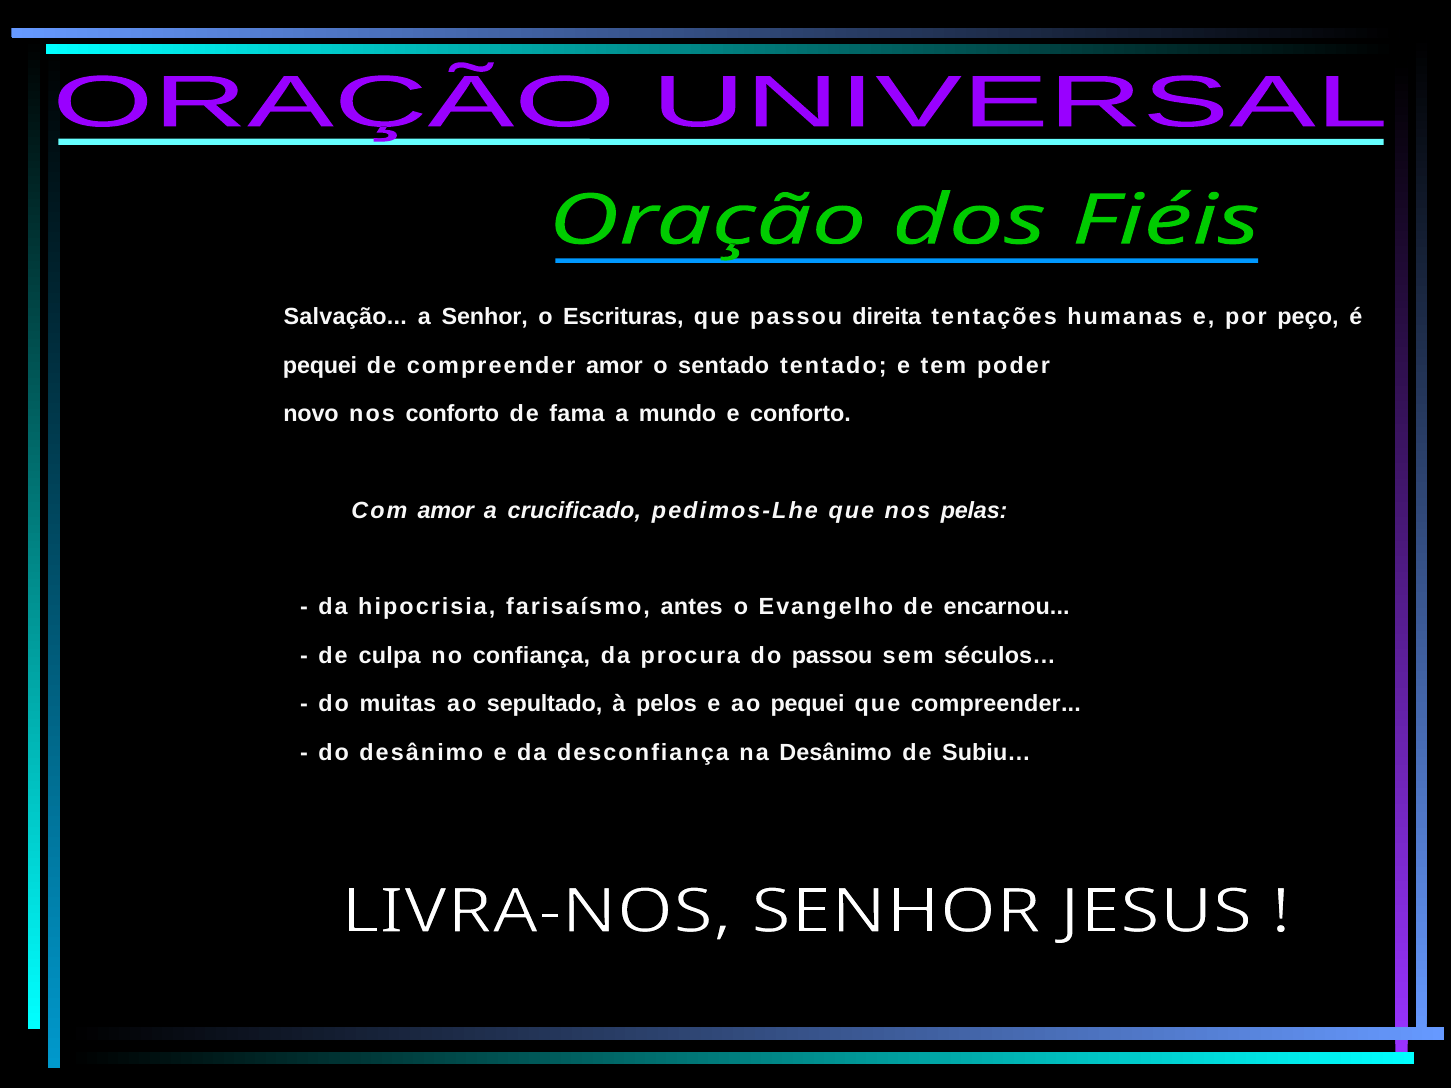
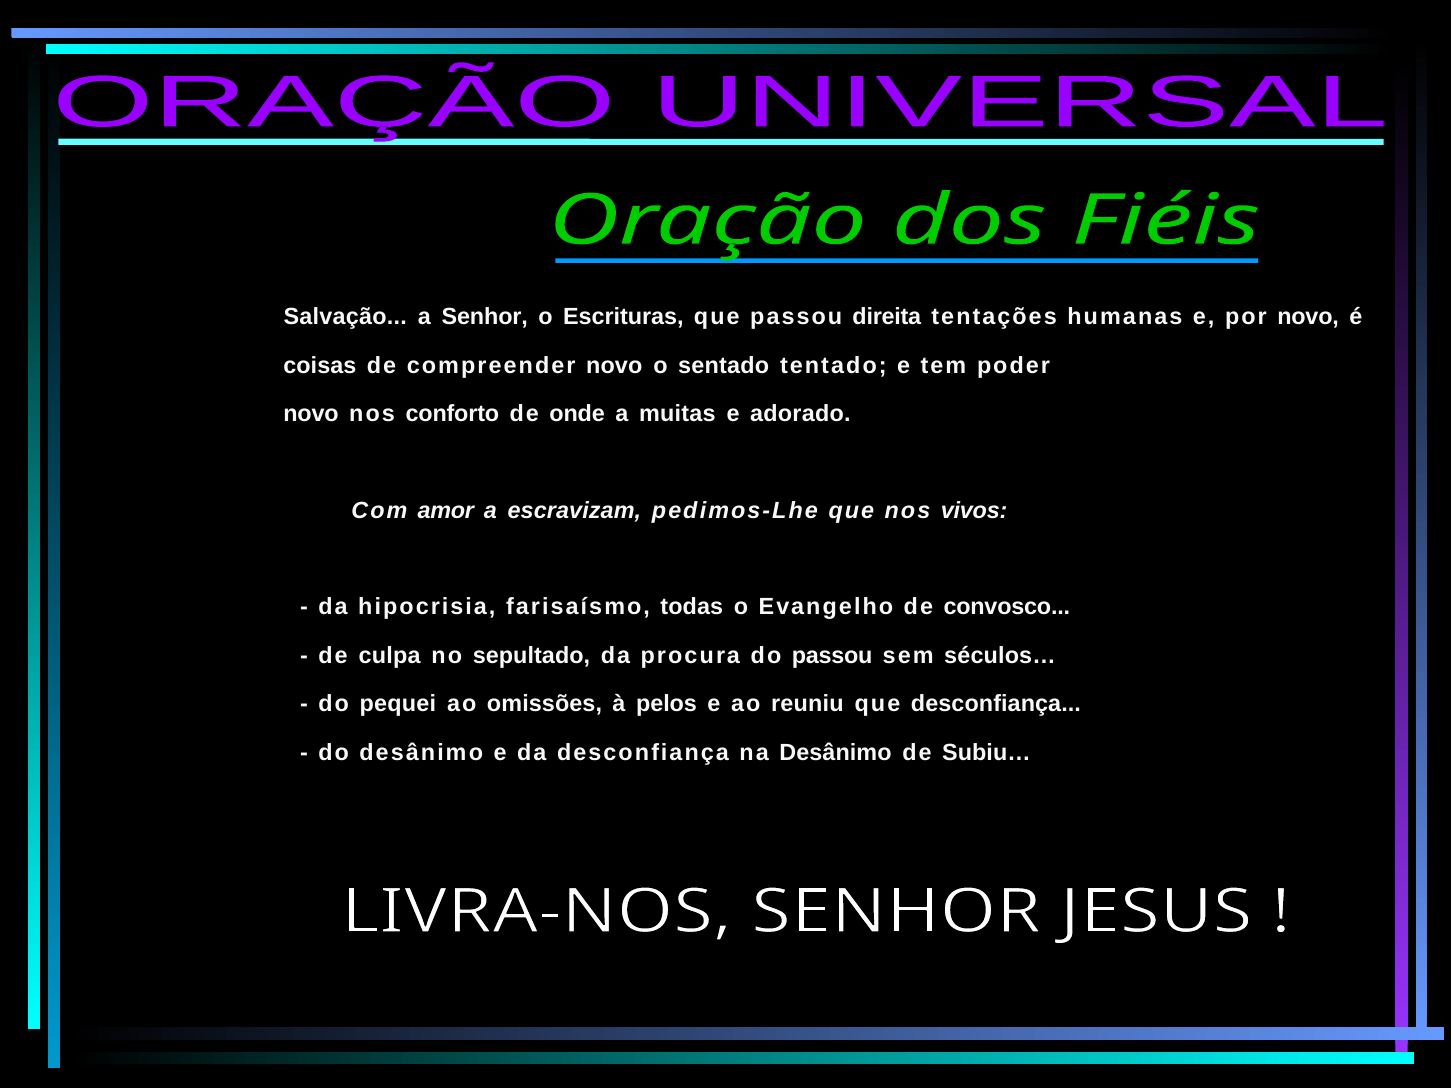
por peço: peço -> novo (1308, 317)
pequei: pequei -> coisas (320, 365)
compreender amor: amor -> novo (614, 365)
fama: fama -> onde (577, 414)
mundo: mundo -> muitas (677, 414)
e conforto: conforto -> adorado (800, 414)
crucificado: crucificado -> escravizam (574, 511)
pelas: pelas -> vivos (974, 511)
antes: antes -> todas (692, 607)
encarnou: encarnou -> convosco (1007, 607)
confiança: confiança -> sepultado (531, 656)
muitas: muitas -> pequei (398, 704)
sepultado: sepultado -> omissões (545, 704)
ao pequei: pequei -> reuniu (807, 704)
que compreender: compreender -> desconfiança (996, 704)
